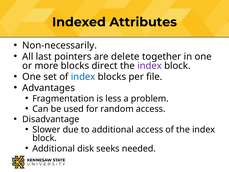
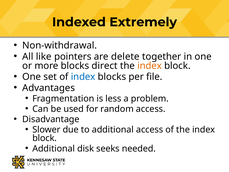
Attributes: Attributes -> Extremely (143, 22)
Non-necessarily: Non-necessarily -> Non-withdrawal (60, 45)
last: last -> like (44, 56)
index colour: purple -> orange (150, 66)
